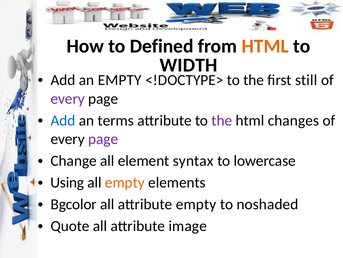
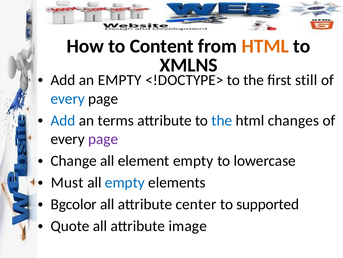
Defined: Defined -> Content (162, 46)
WIDTH: WIDTH -> XMLNS (189, 65)
every colour: purple -> blue (68, 98)
the colour: purple -> blue (222, 120)
element syntax: syntax -> empty (193, 160)
Using: Using -> Must (67, 182)
empty colour: orange -> blue (125, 182)
attribute empty: empty -> center (196, 204)
noshaded: noshaded -> supported (268, 204)
